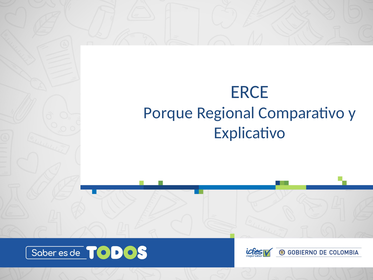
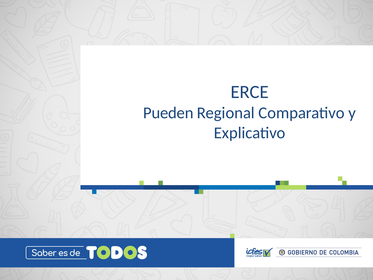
Porque: Porque -> Pueden (168, 113)
